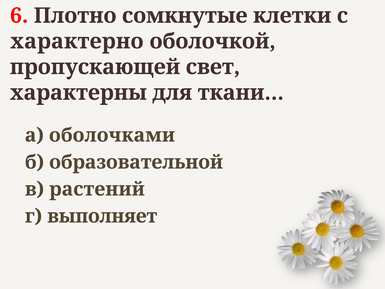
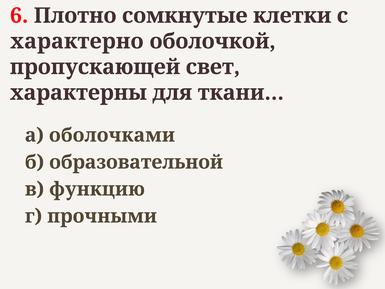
растений: растений -> функцию (97, 189)
выполняет: выполняет -> прочными (102, 216)
